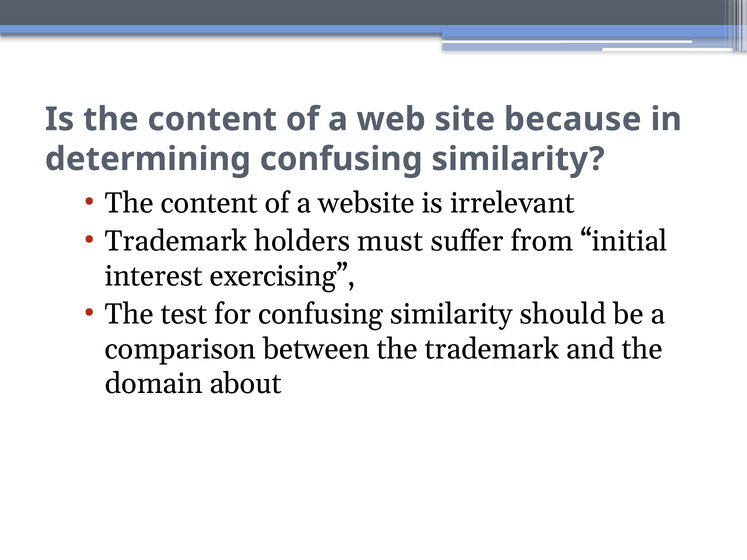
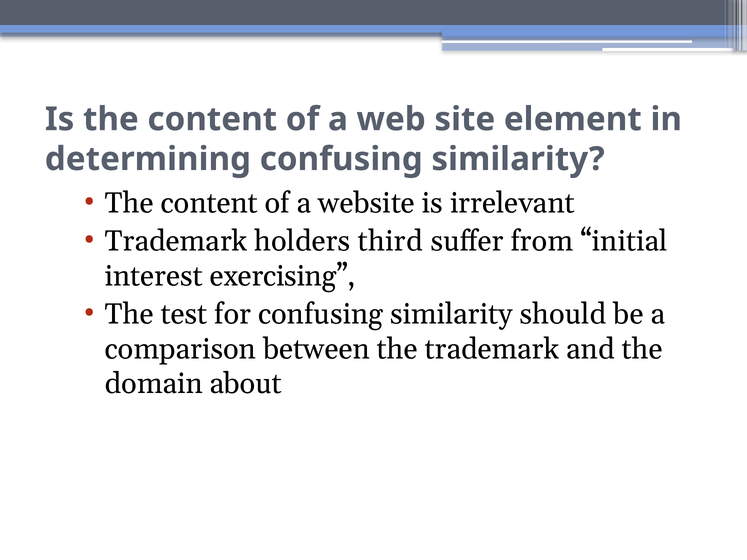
because: because -> element (573, 119)
must: must -> third (390, 241)
